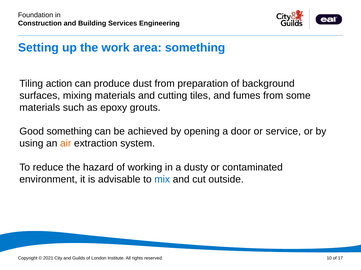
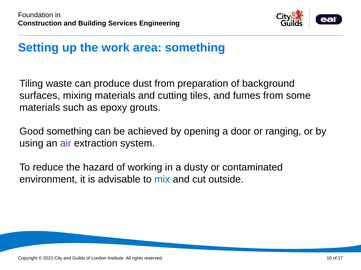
action: action -> waste (59, 84)
service: service -> ranging (283, 132)
air colour: orange -> purple (66, 144)
